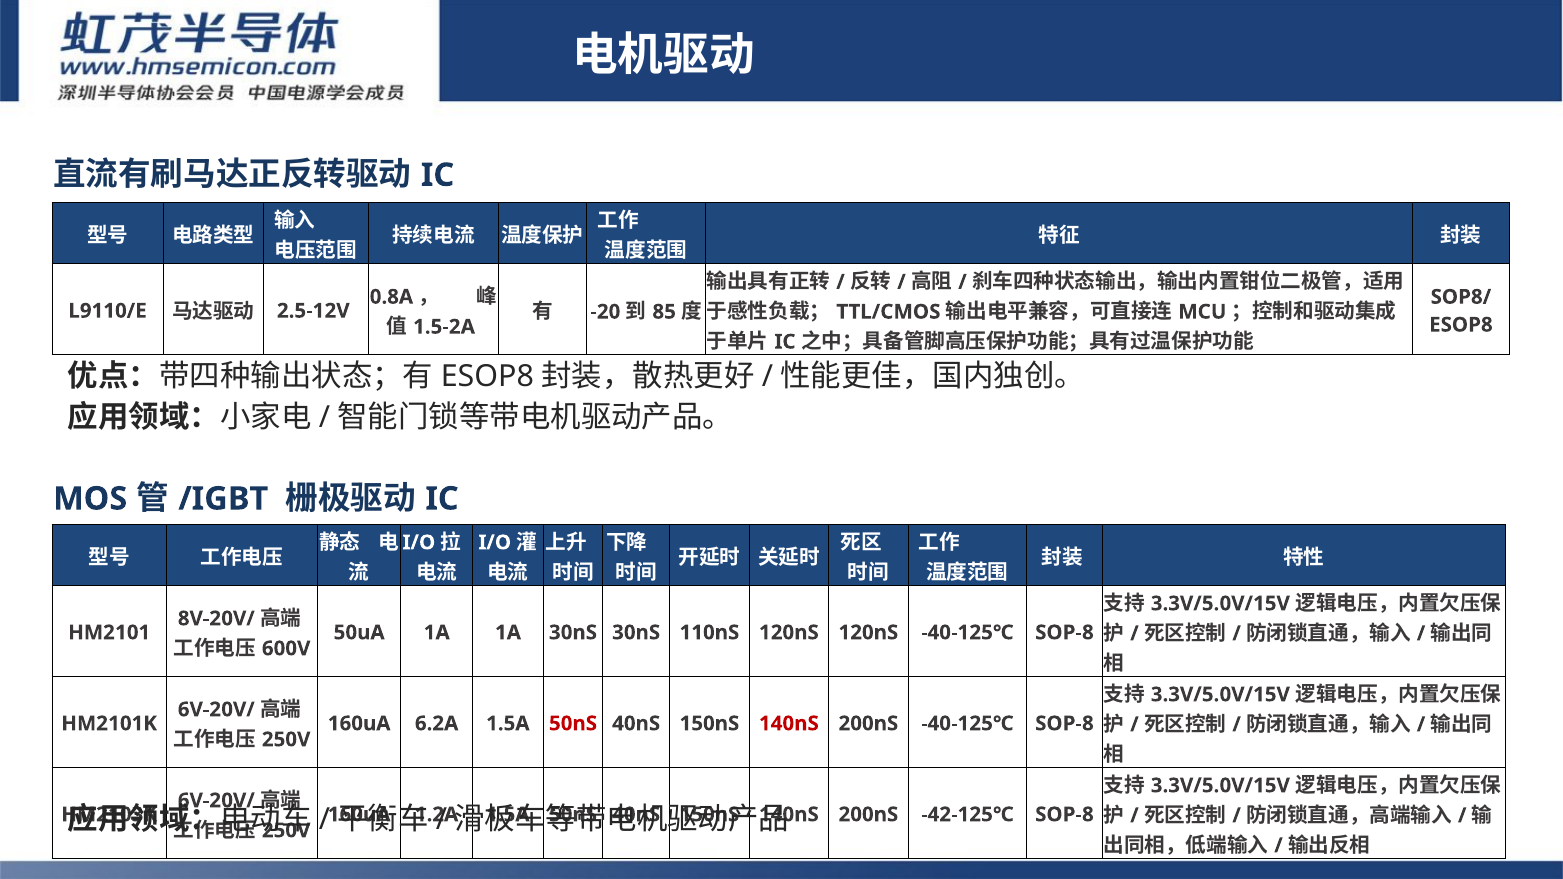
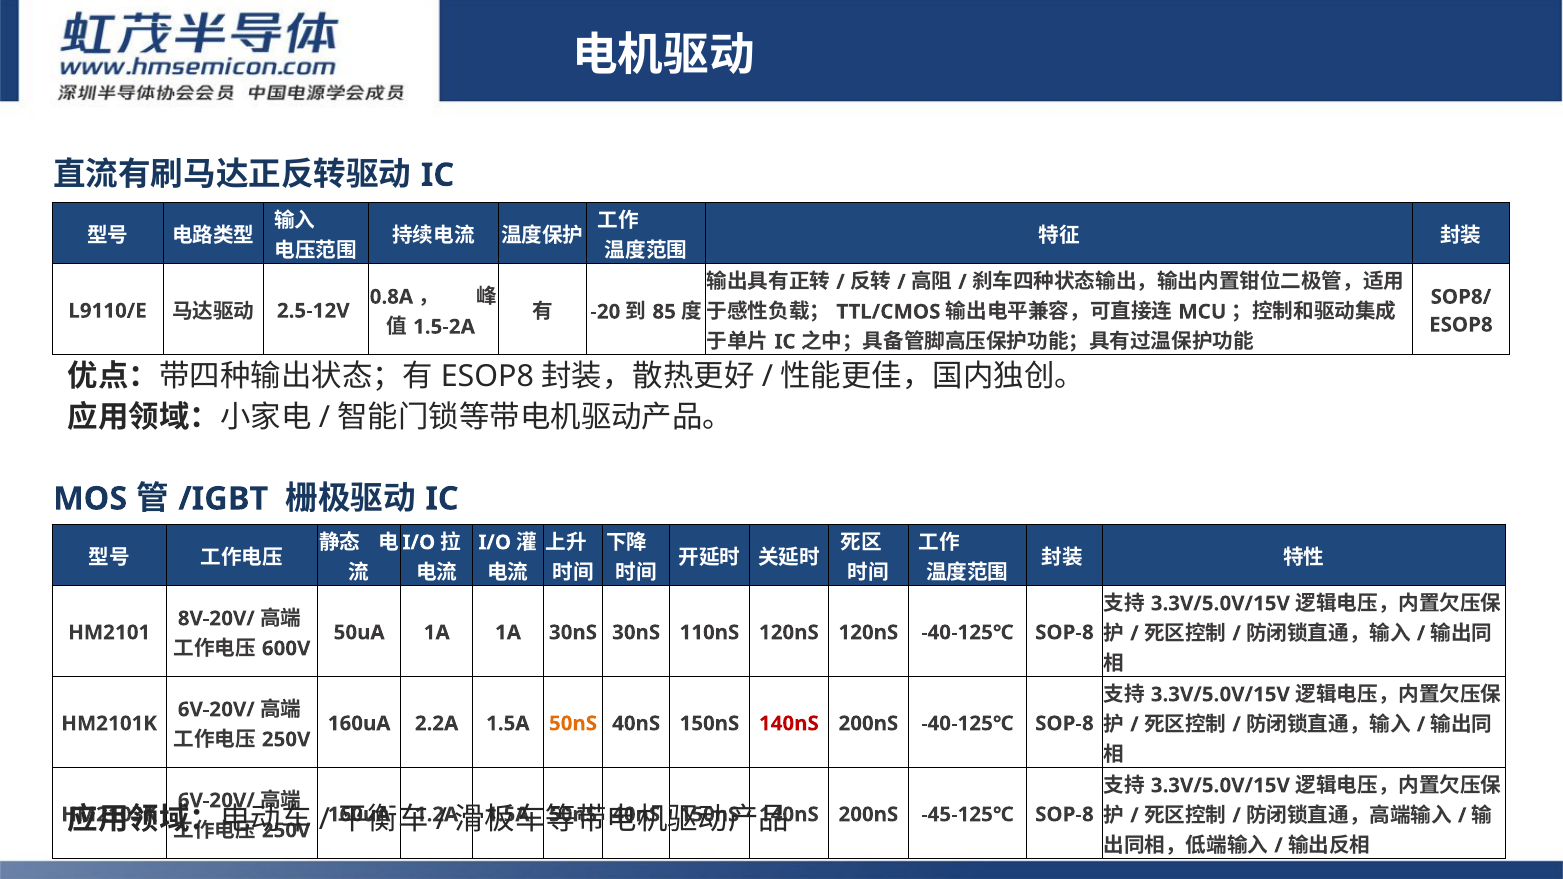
6.2A: 6.2A -> 2.2A (437, 724)
50nS colour: red -> orange (573, 724)
-42-125℃: -42-125℃ -> -45-125℃ (967, 815)
